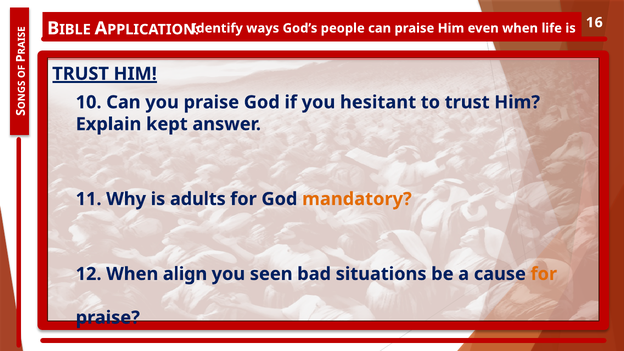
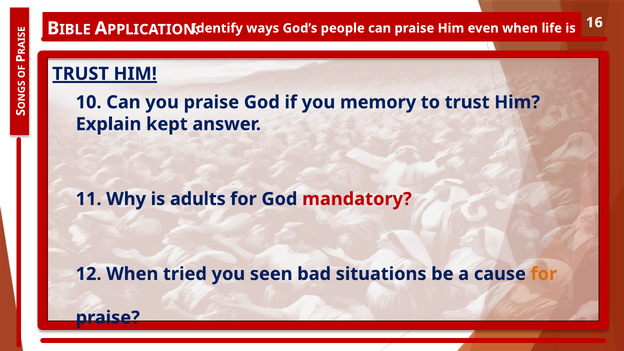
hesitant: hesitant -> memory (378, 102)
mandatory colour: orange -> red (357, 199)
align: align -> tried (185, 274)
